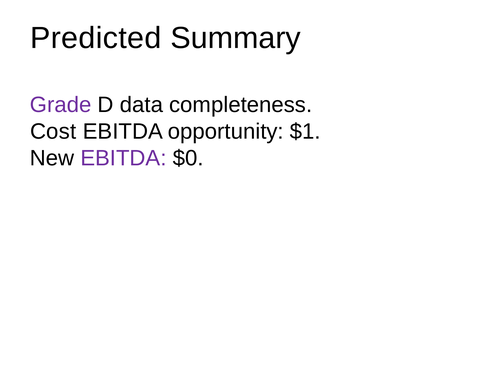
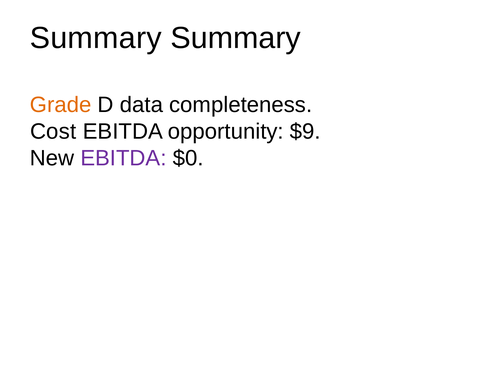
Predicted: Predicted -> Summary (96, 38)
Grade colour: purple -> orange (61, 105)
$1: $1 -> $9 (305, 131)
